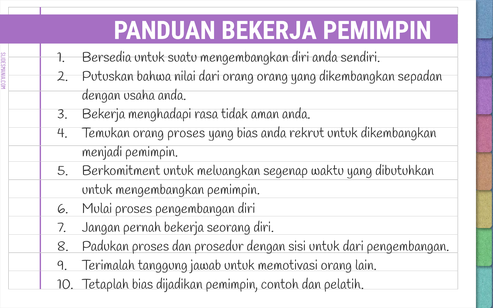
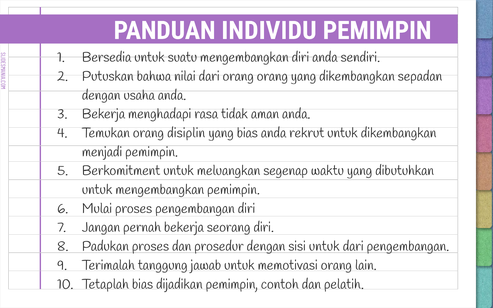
PANDUAN BEKERJA: BEKERJA -> INDIVIDU (269, 31)
orang proses: proses -> disiplin (186, 133)
